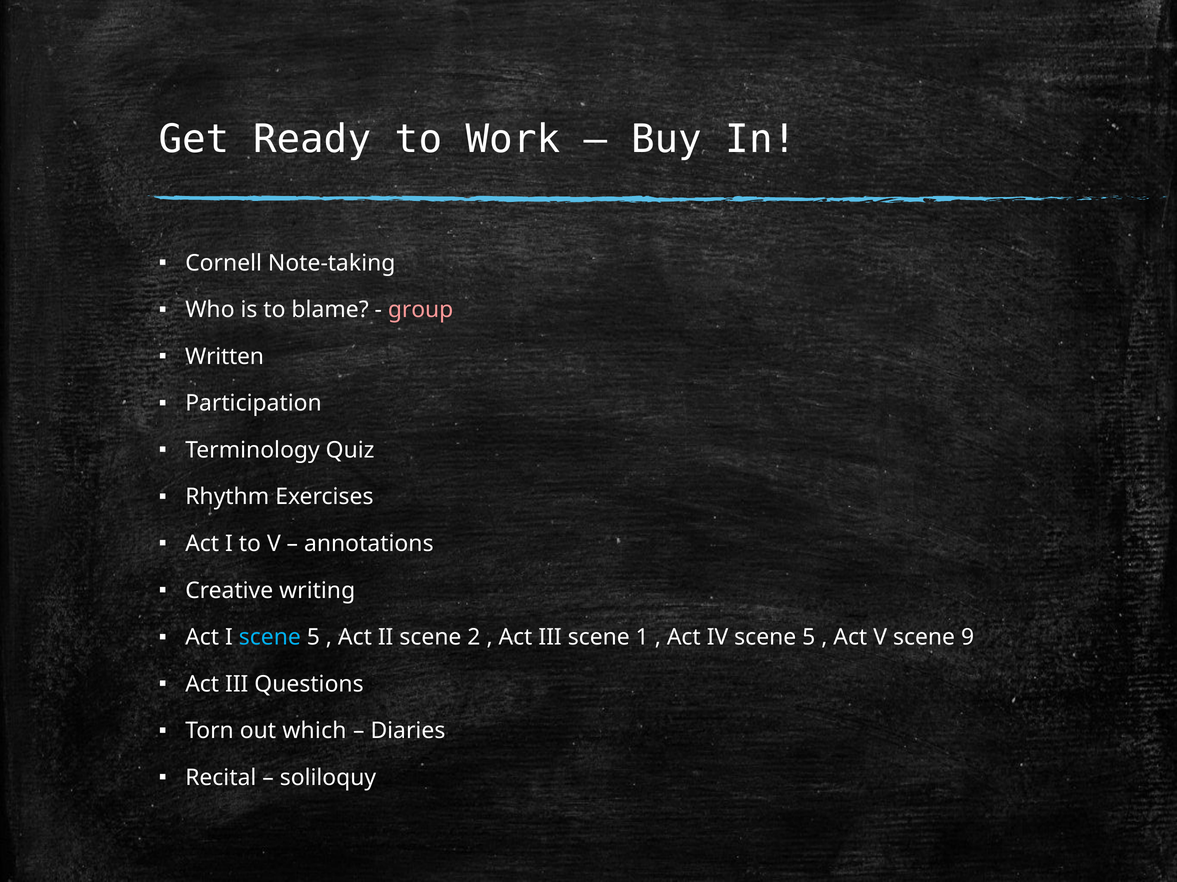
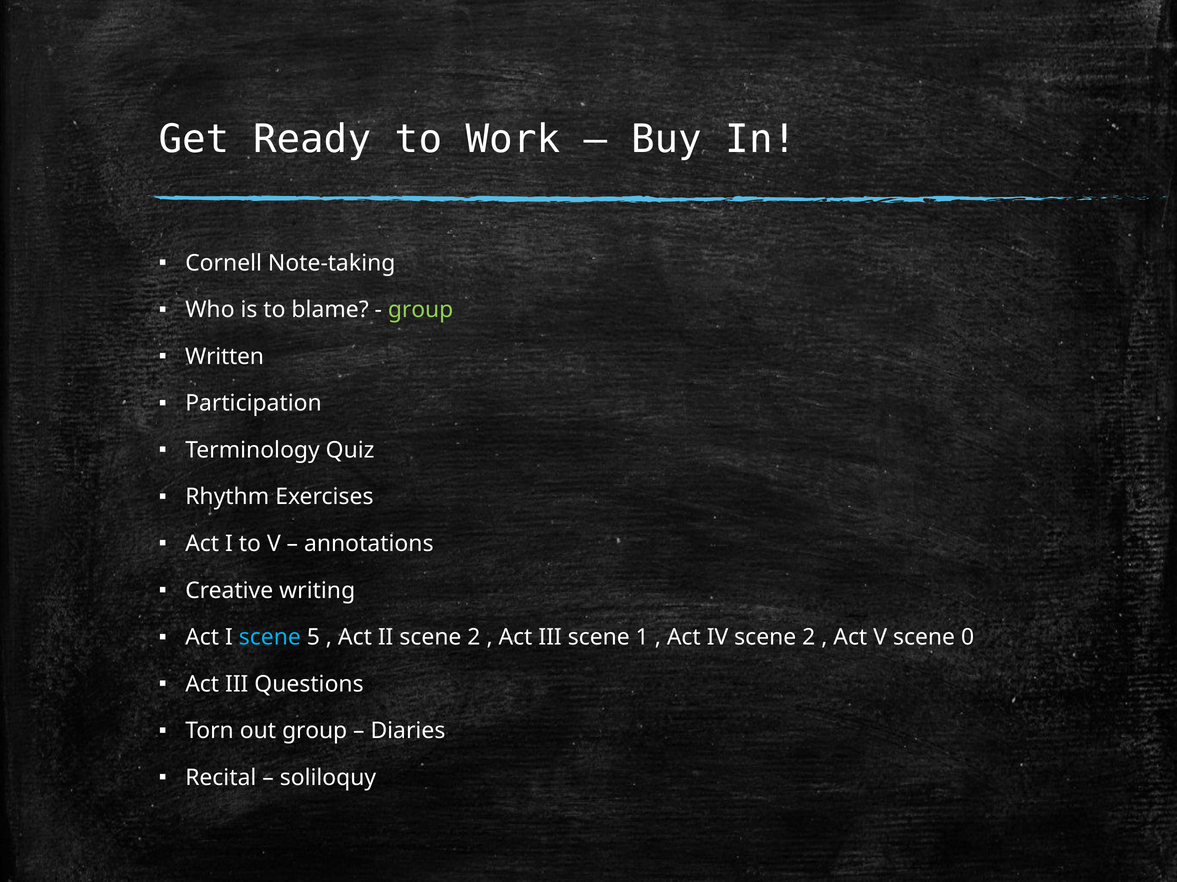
group colour: pink -> light green (421, 310)
IV scene 5: 5 -> 2 (809, 638)
9: 9 -> 0 (968, 638)
out which: which -> group (315, 731)
